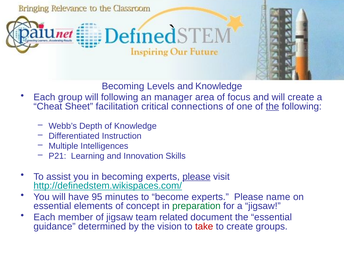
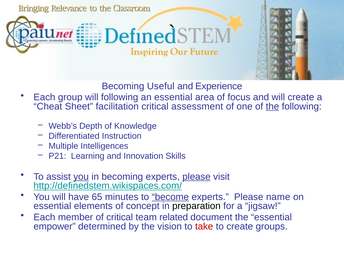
Levels: Levels -> Useful (161, 86)
and Knowledge: Knowledge -> Experience (219, 86)
an manager: manager -> essential (173, 97)
connections: connections -> assessment (197, 106)
you underline: none -> present (81, 177)
95: 95 -> 65 (97, 197)
become underline: none -> present (170, 197)
preparation colour: green -> black (196, 206)
of jigsaw: jigsaw -> critical (120, 217)
guidance: guidance -> empower (55, 226)
